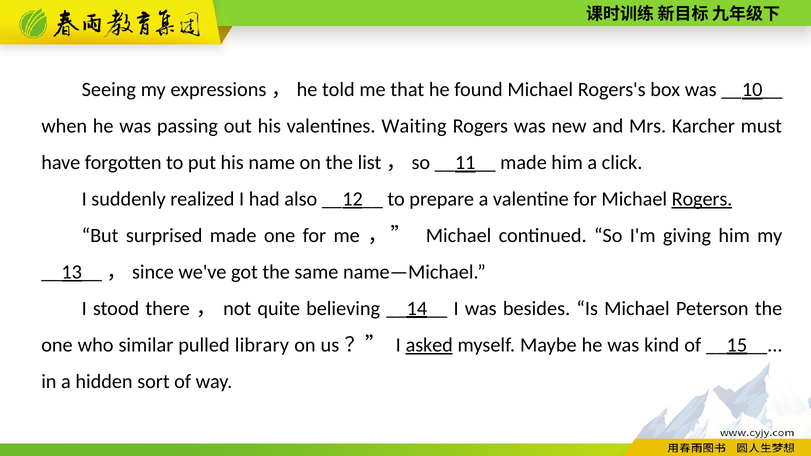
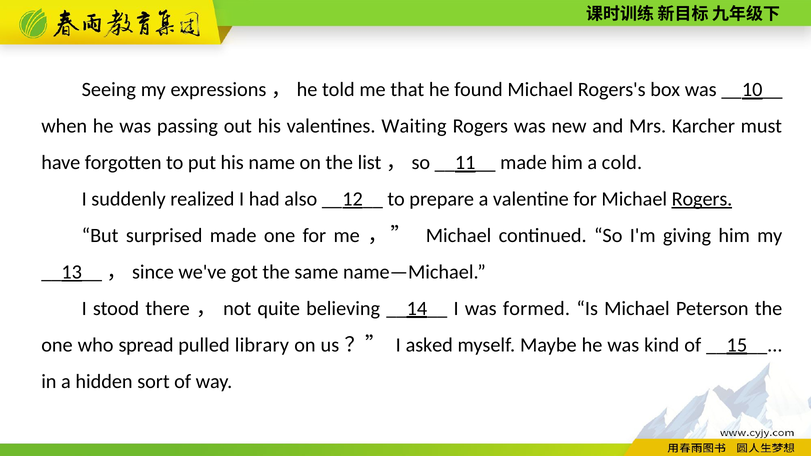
click: click -> cold (622, 163)
besides: besides -> formed (536, 309)
similar: similar -> spread (146, 345)
asked underline: present -> none (429, 345)
